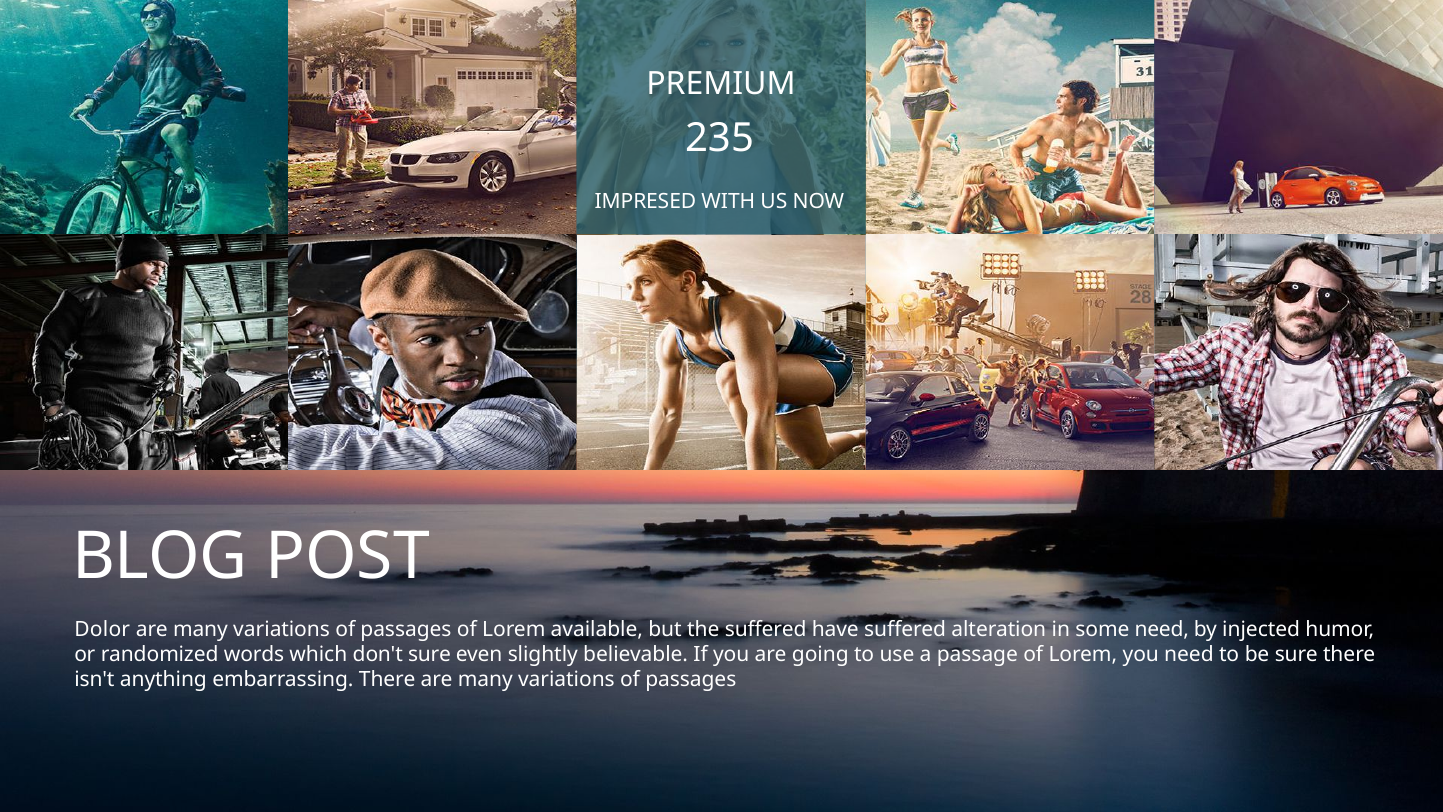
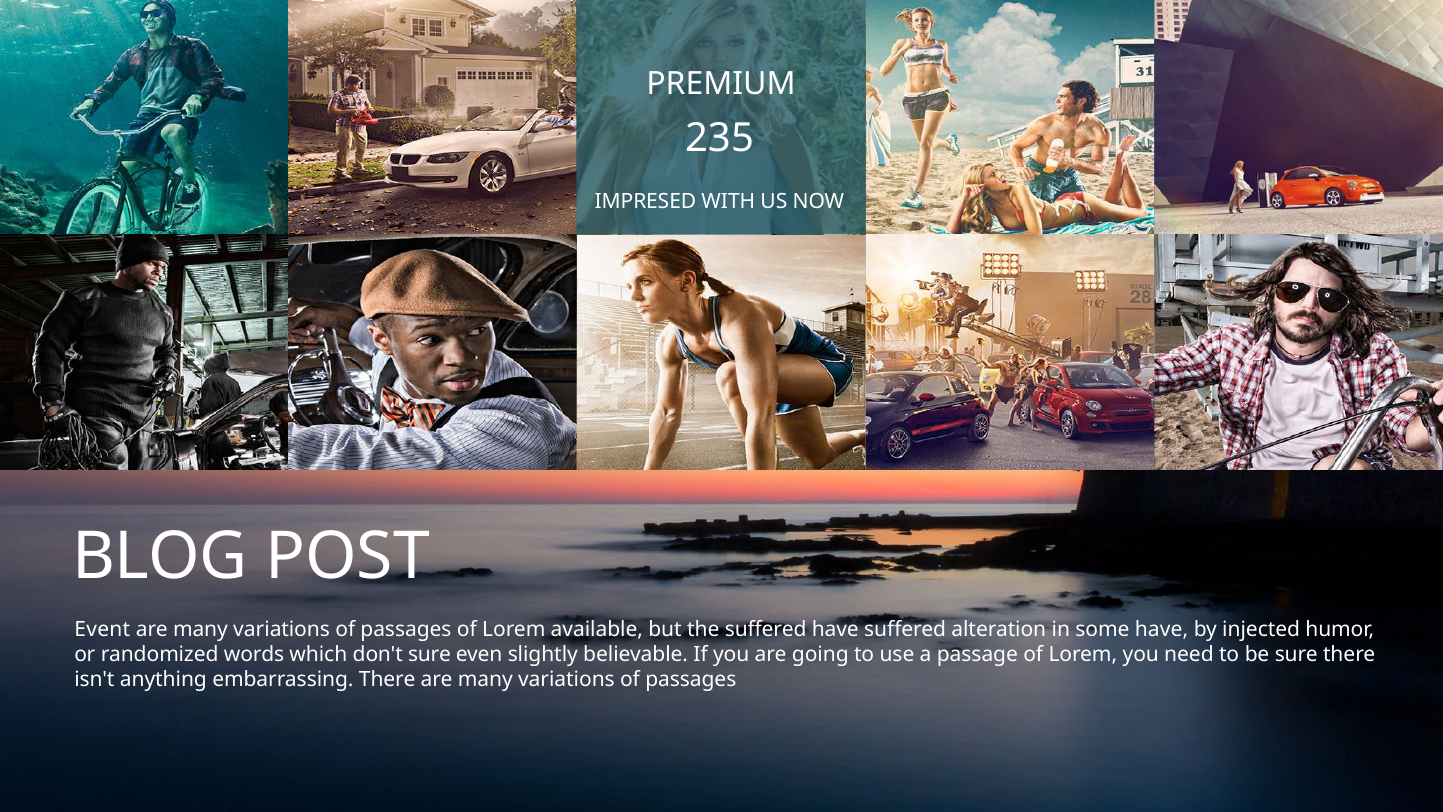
Dolor: Dolor -> Event (102, 629)
some need: need -> have (1162, 629)
